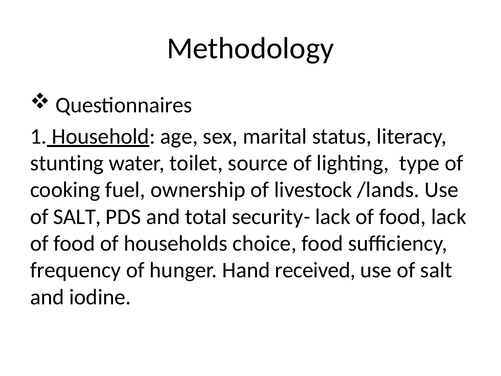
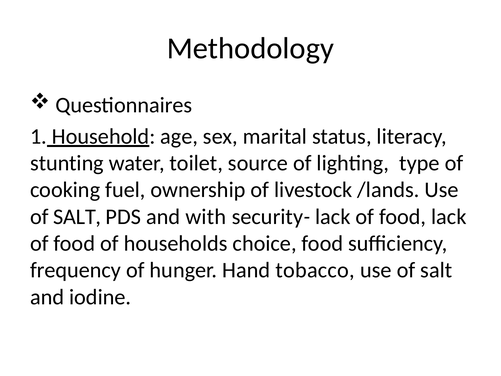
total: total -> with (206, 217)
received: received -> tobacco (315, 270)
